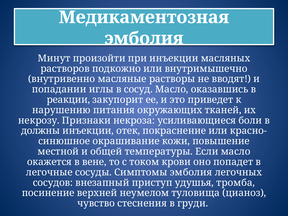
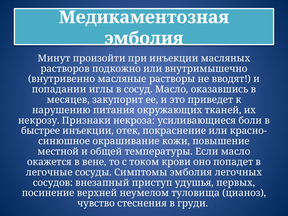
реакции: реакции -> месяцев (68, 100)
должны: должны -> быстрее (41, 131)
тромба: тромба -> первых (236, 183)
